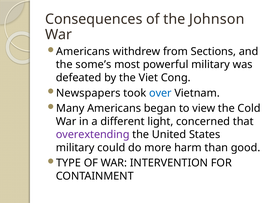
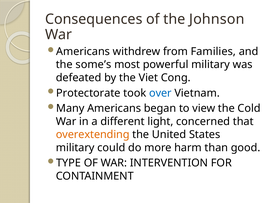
Sections: Sections -> Families (213, 51)
Newspapers: Newspapers -> Protectorate (88, 93)
overextending colour: purple -> orange (93, 134)
